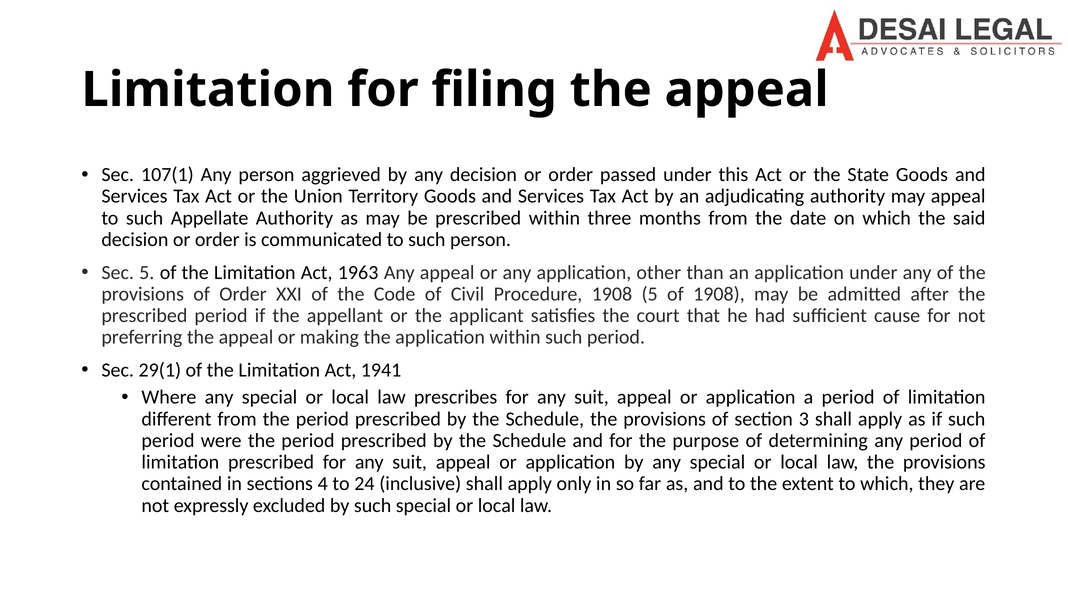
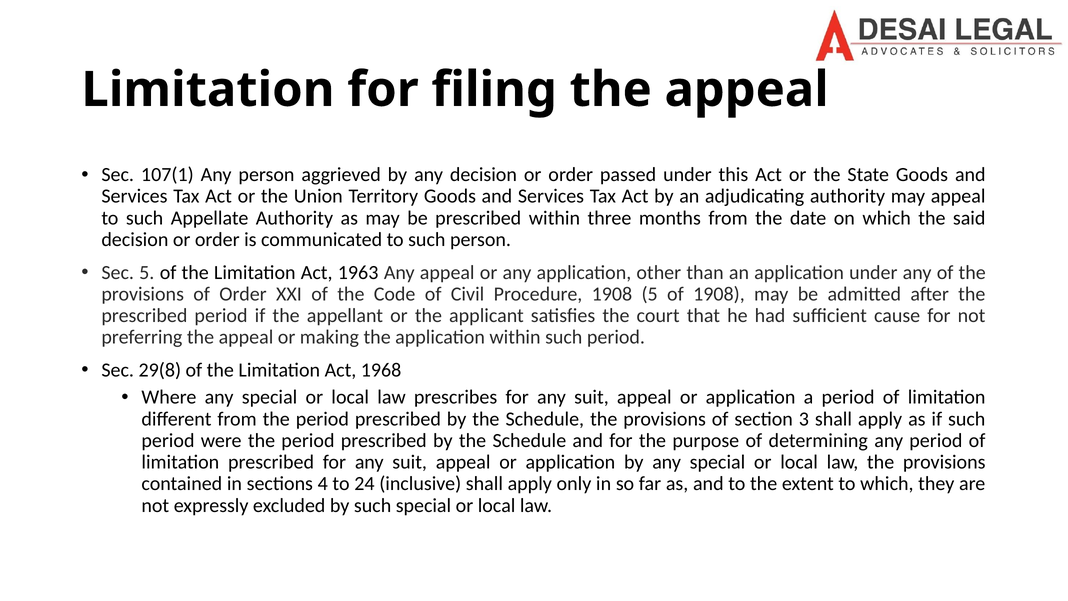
29(1: 29(1 -> 29(8 (160, 370)
1941: 1941 -> 1968 (381, 370)
